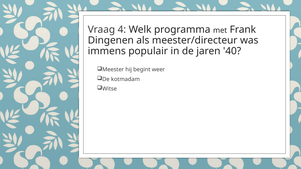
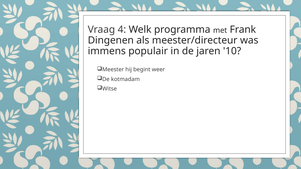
40: 40 -> 10 (232, 51)
